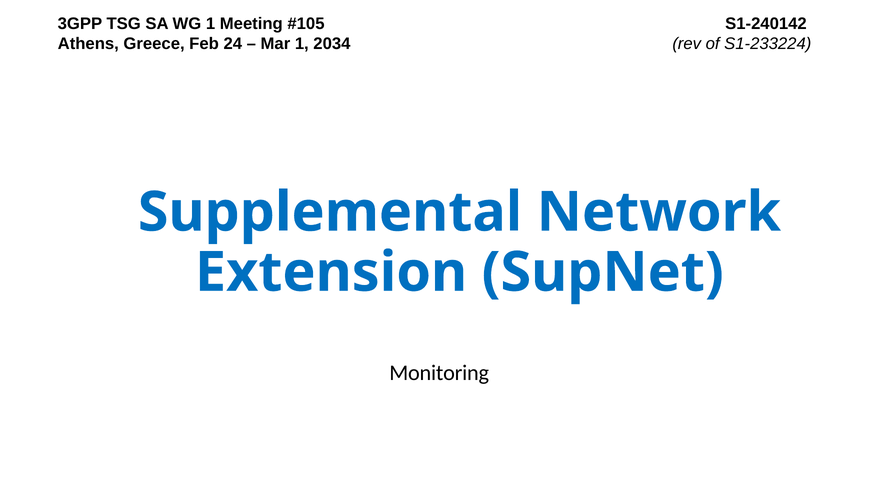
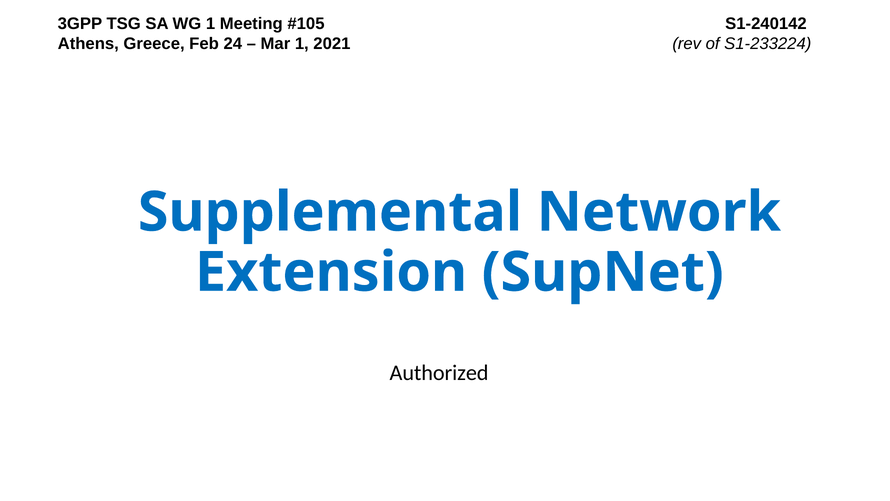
2034: 2034 -> 2021 (332, 44)
Monitoring: Monitoring -> Authorized (439, 373)
